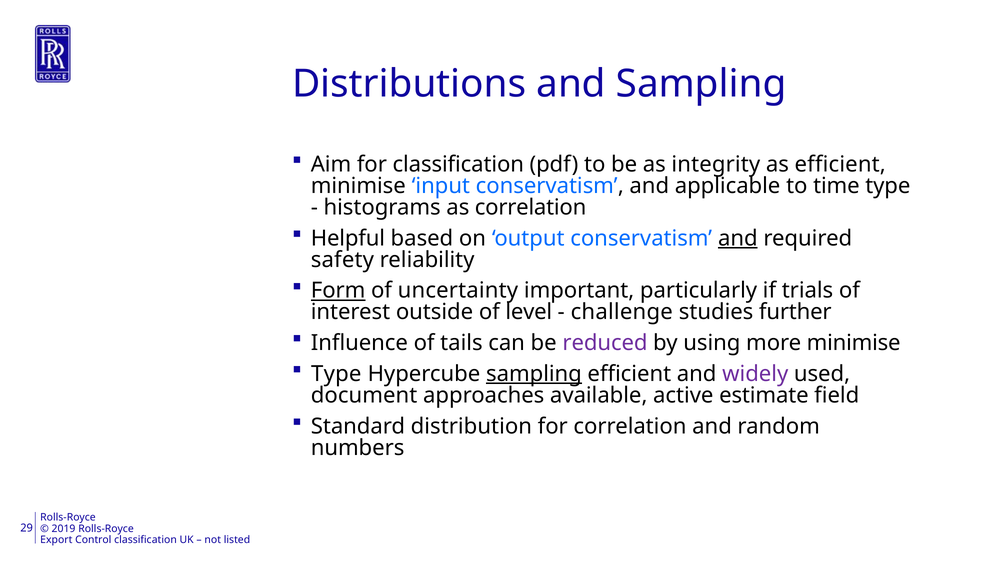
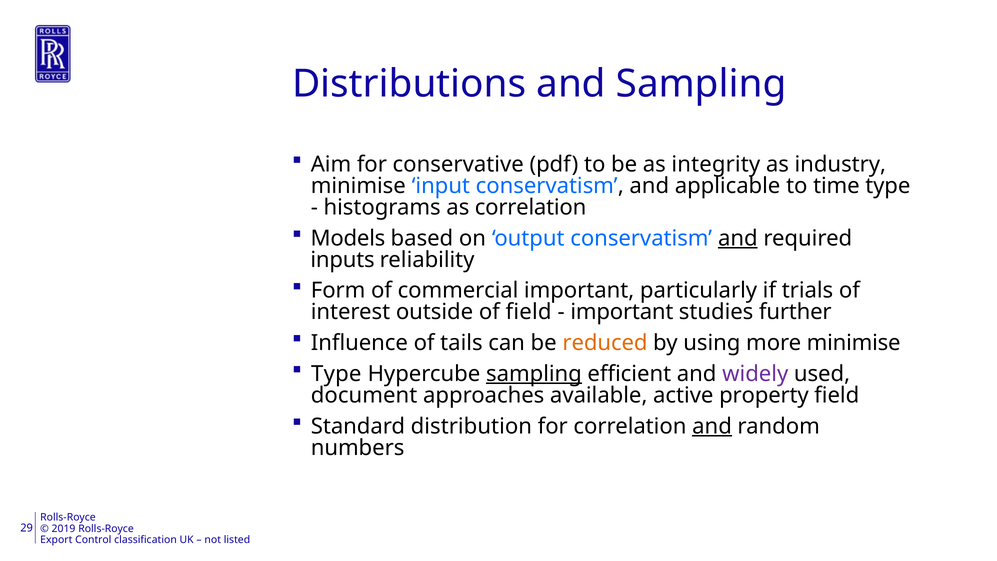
for classification: classification -> conservative (458, 164)
as efficient: efficient -> industry (840, 164)
Helpful: Helpful -> Models (348, 238)
safety: safety -> inputs (343, 260)
Form underline: present -> none (338, 291)
uncertainty: uncertainty -> commercial (458, 291)
of level: level -> field (529, 312)
challenge: challenge -> important (622, 312)
reduced colour: purple -> orange (605, 343)
estimate: estimate -> property (764, 395)
and underline: none -> present (712, 426)
